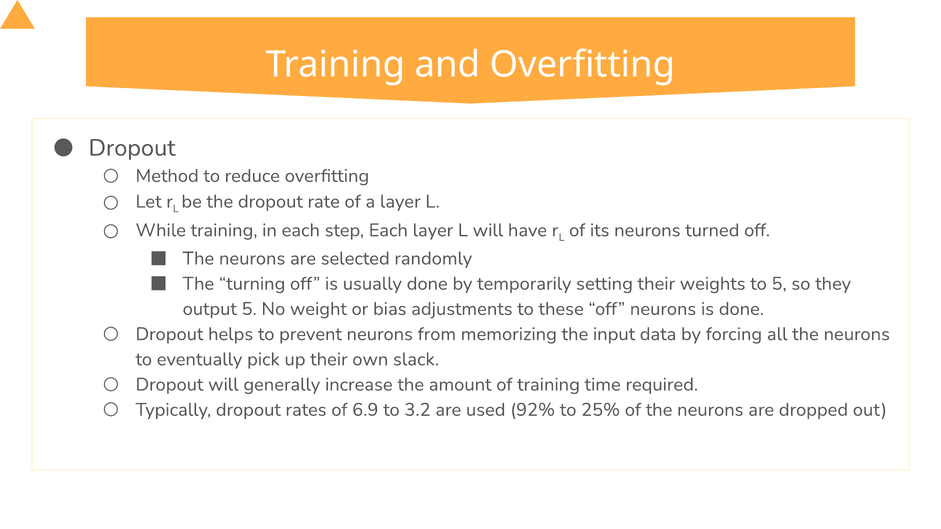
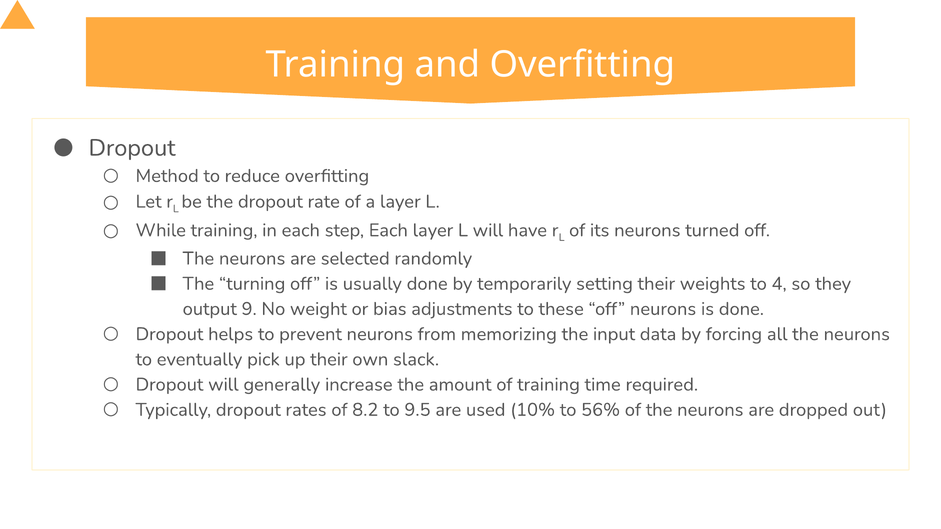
to 5: 5 -> 4 (779, 284)
output 5: 5 -> 9 (249, 309)
6.9: 6.9 -> 8.2 (365, 410)
3.2: 3.2 -> 9.5 (417, 410)
92%: 92% -> 10% (533, 410)
25%: 25% -> 56% (601, 410)
